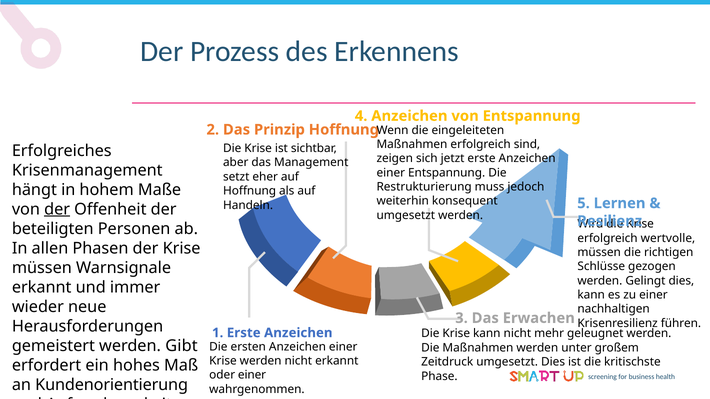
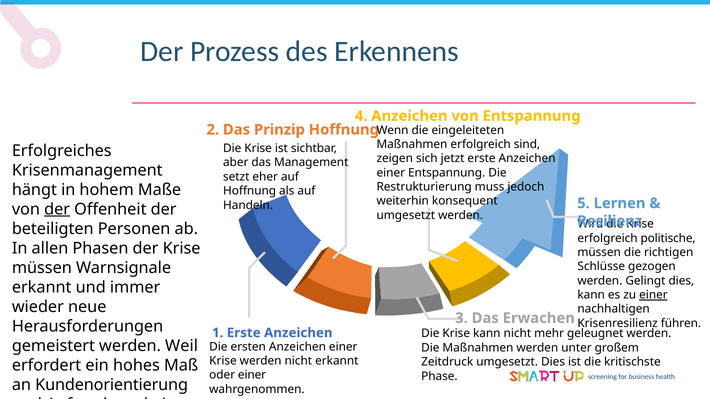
wertvolle: wertvolle -> politische (668, 238)
einer underline: none -> present (653, 295)
Gibt: Gibt -> Weil (182, 346)
